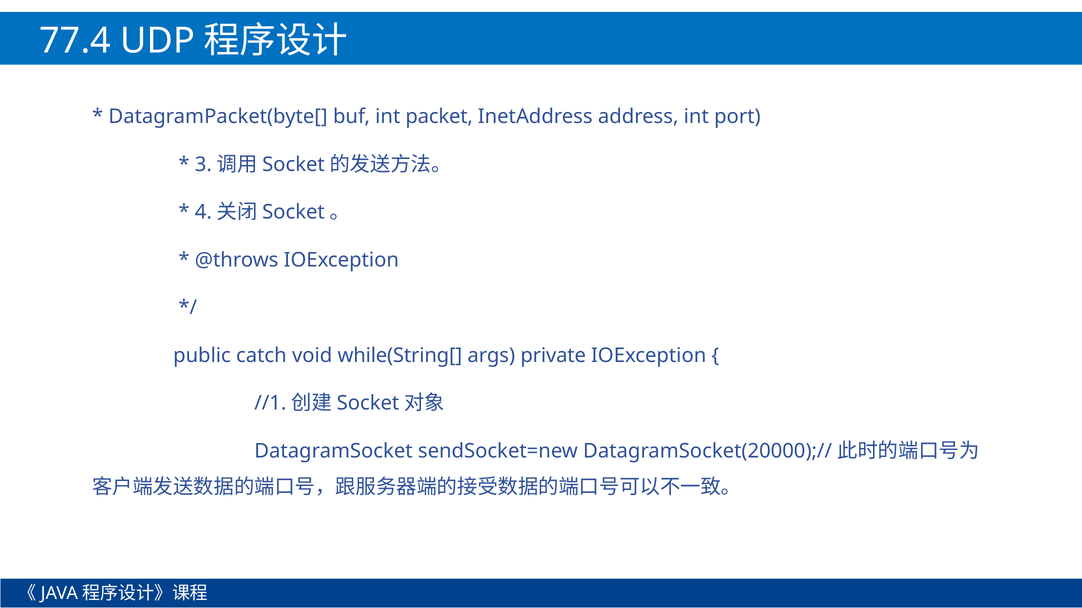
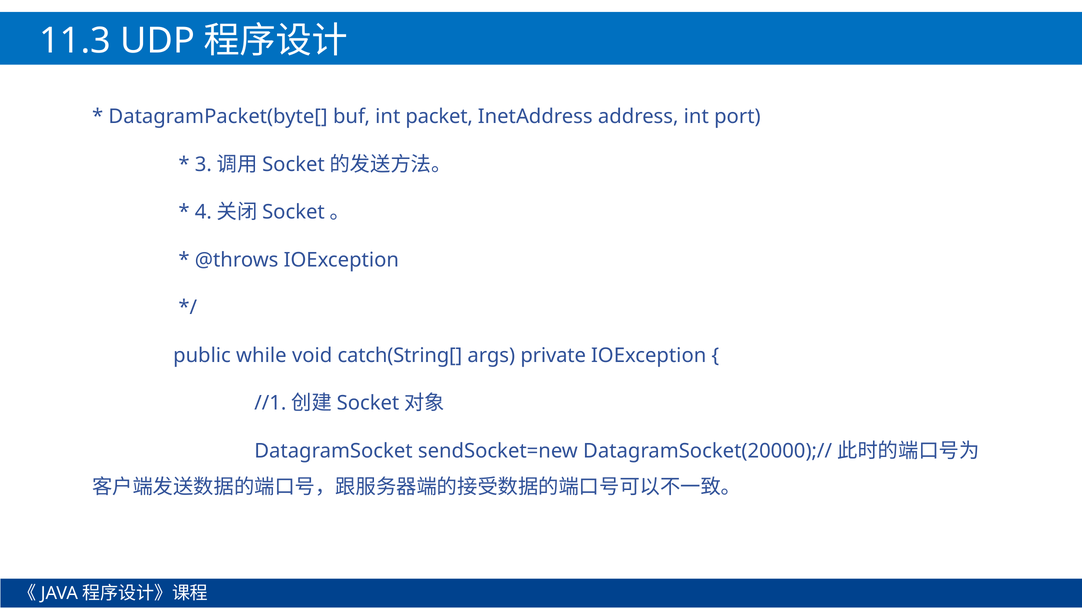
77.4: 77.4 -> 11.3 (75, 41)
catch: catch -> while (261, 356)
while(String[: while(String[ -> catch(String[ (400, 356)
